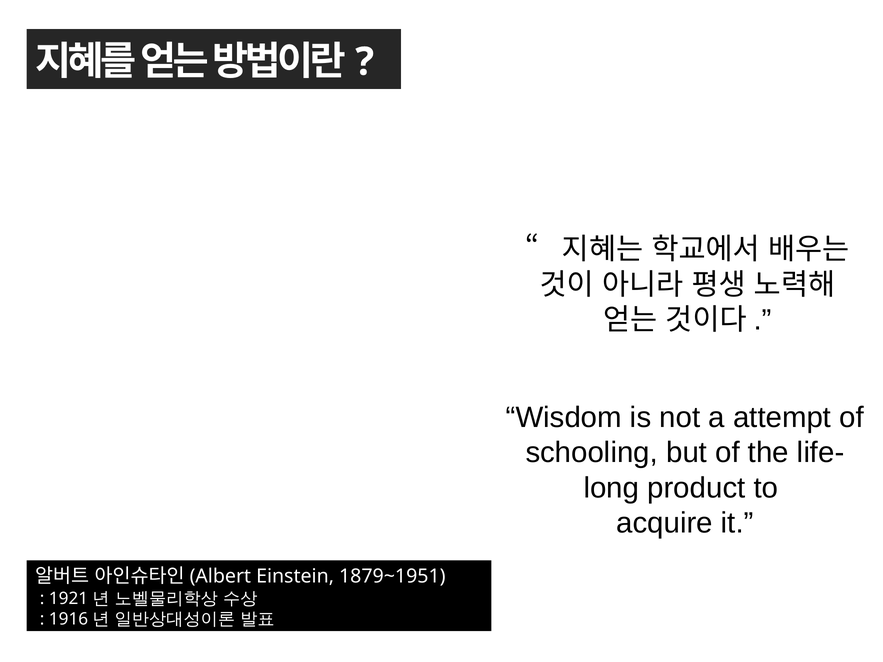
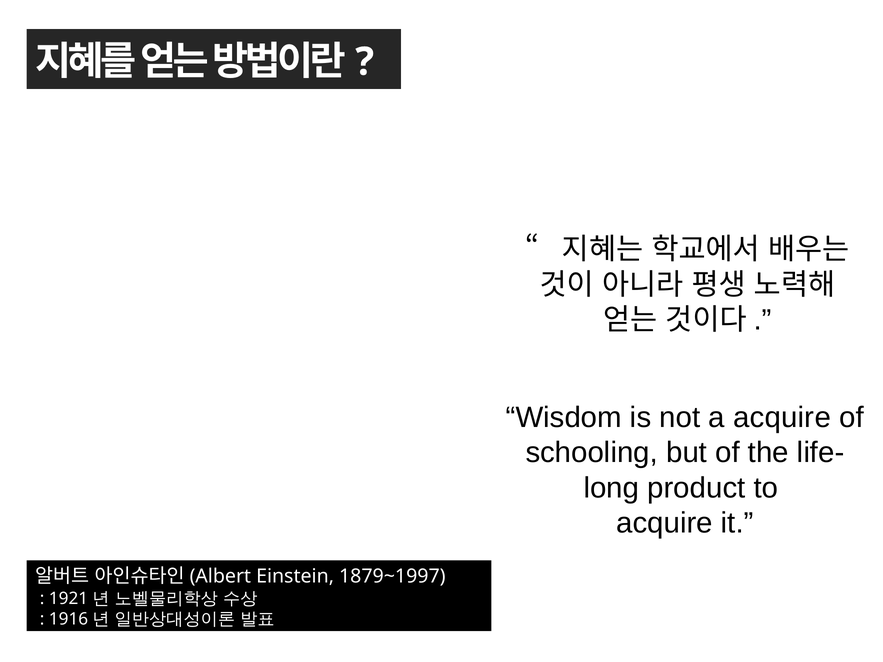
a attempt: attempt -> acquire (782, 417)
1879~1951: 1879~1951 -> 1879~1997 (392, 577)
